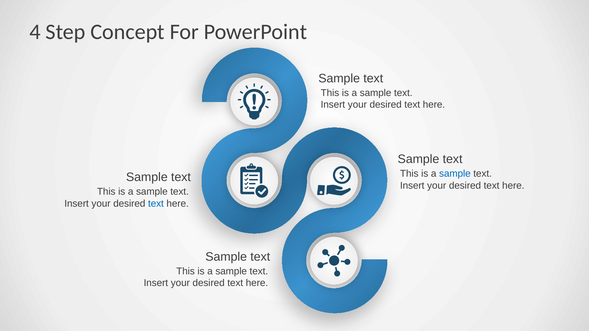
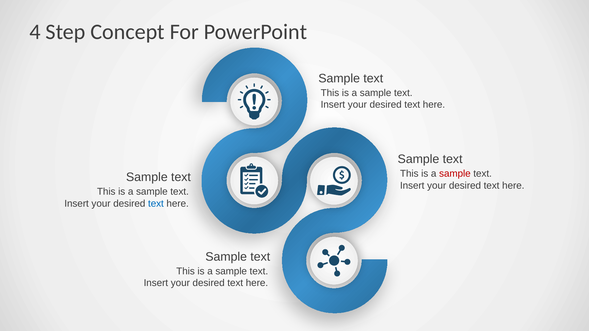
sample colour: blue -> red (455, 174)
